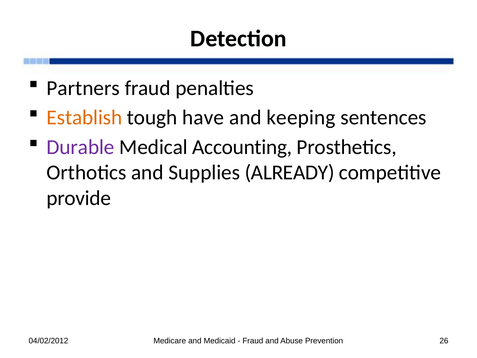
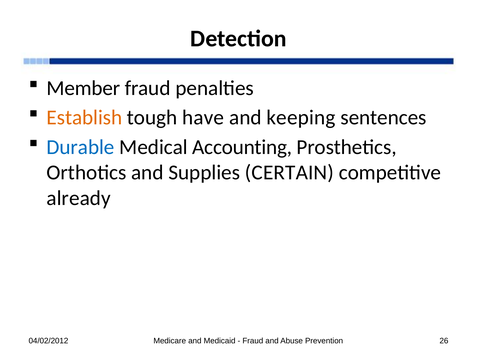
Partners: Partners -> Member (83, 88)
Durable colour: purple -> blue (80, 147)
ALREADY: ALREADY -> CERTAIN (289, 172)
provide: provide -> already (79, 198)
